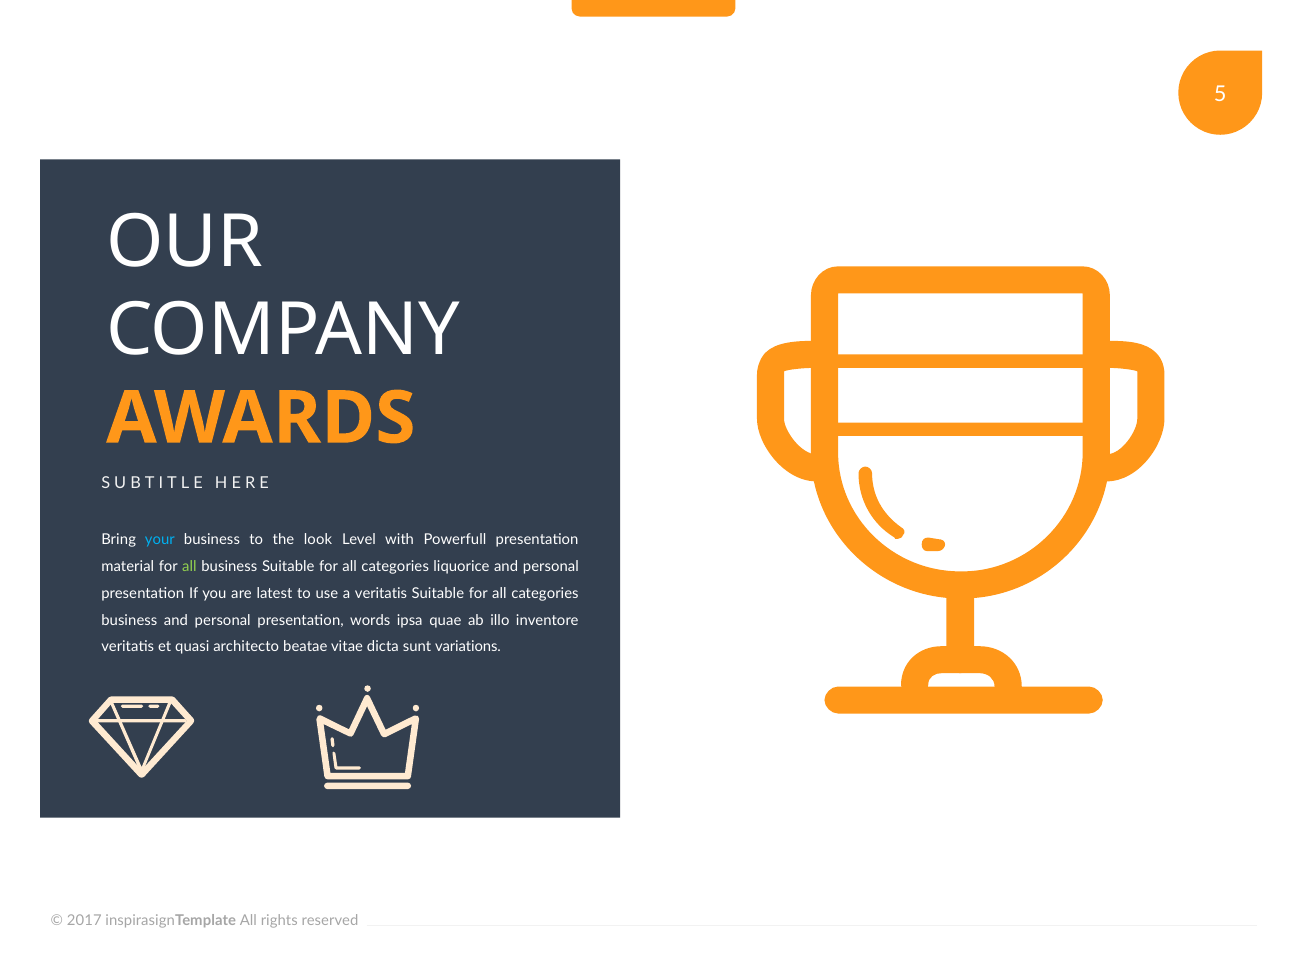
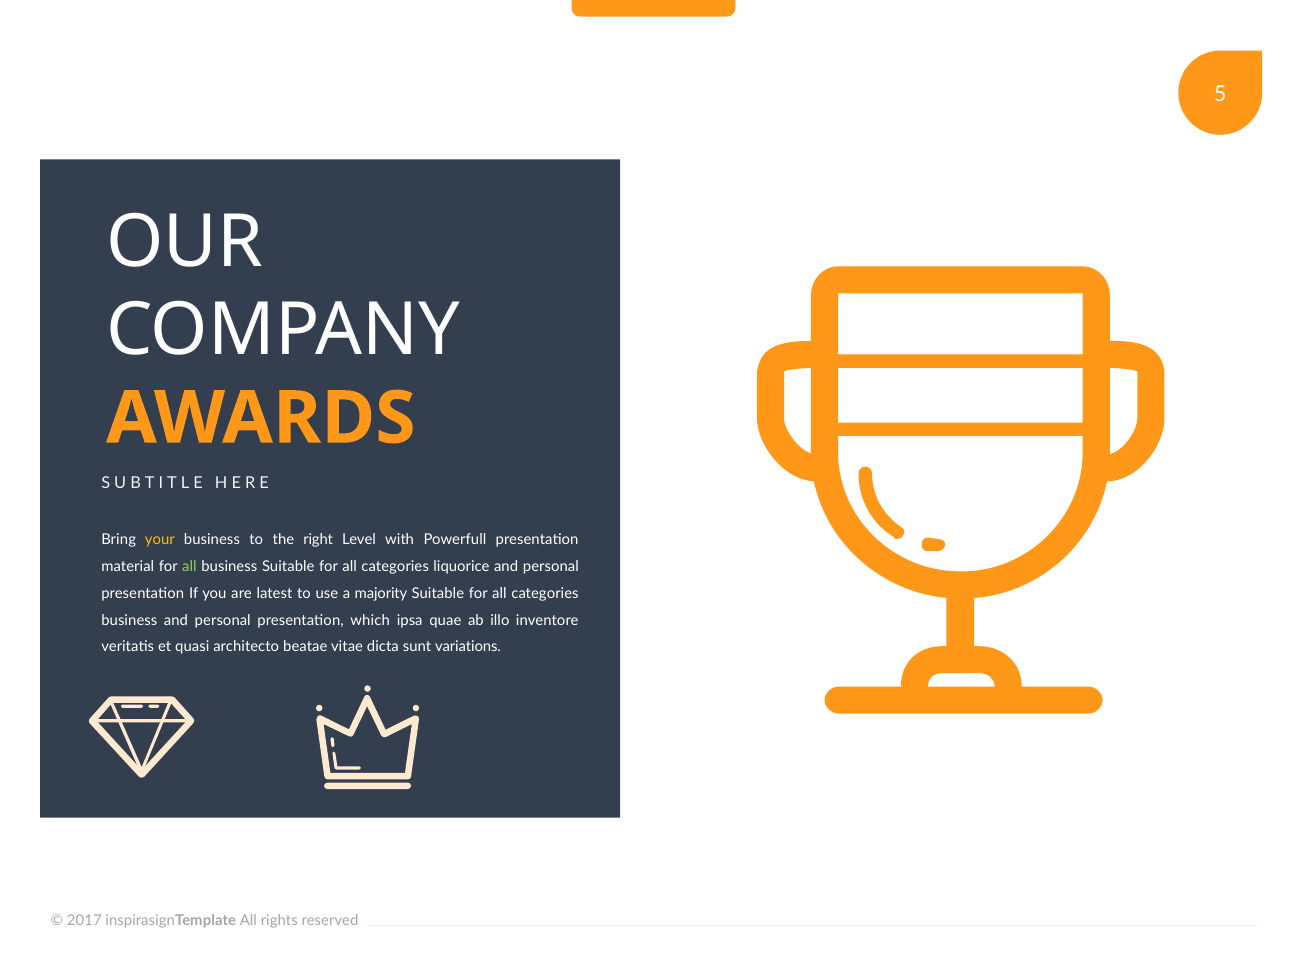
your colour: light blue -> yellow (160, 540)
look: look -> right (318, 540)
a veritatis: veritatis -> majority (381, 593)
words: words -> which (370, 620)
